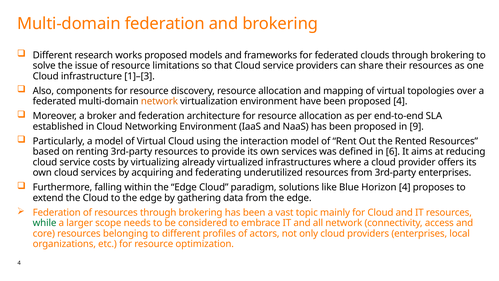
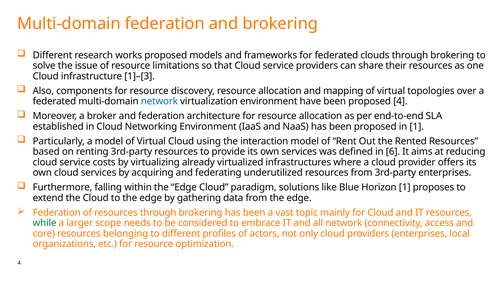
network colour: orange -> blue (159, 101)
in 9: 9 -> 1 (417, 126)
Horizon 4: 4 -> 1 (405, 187)
